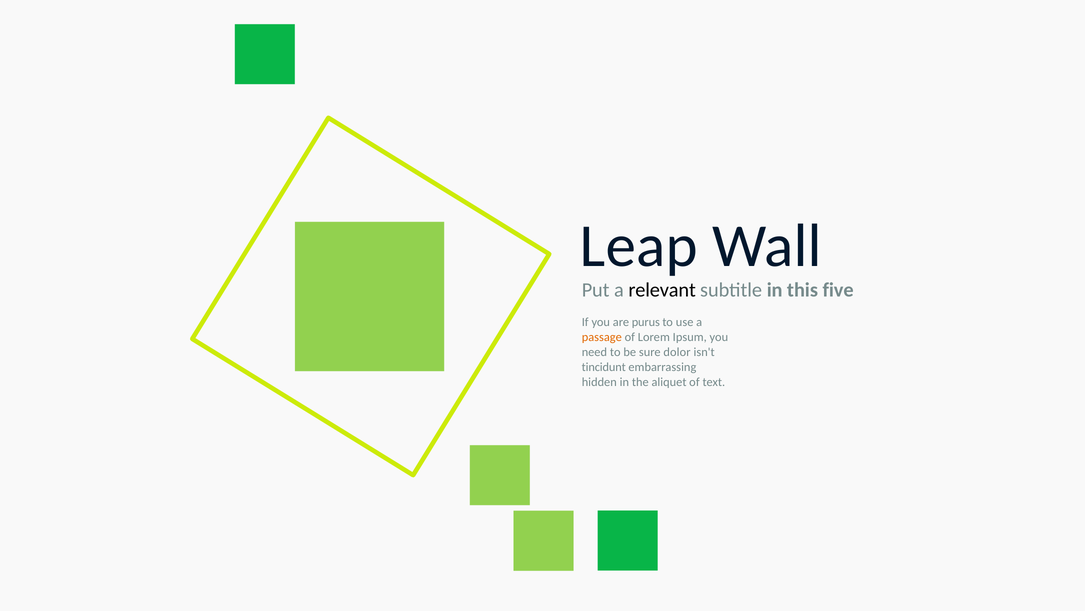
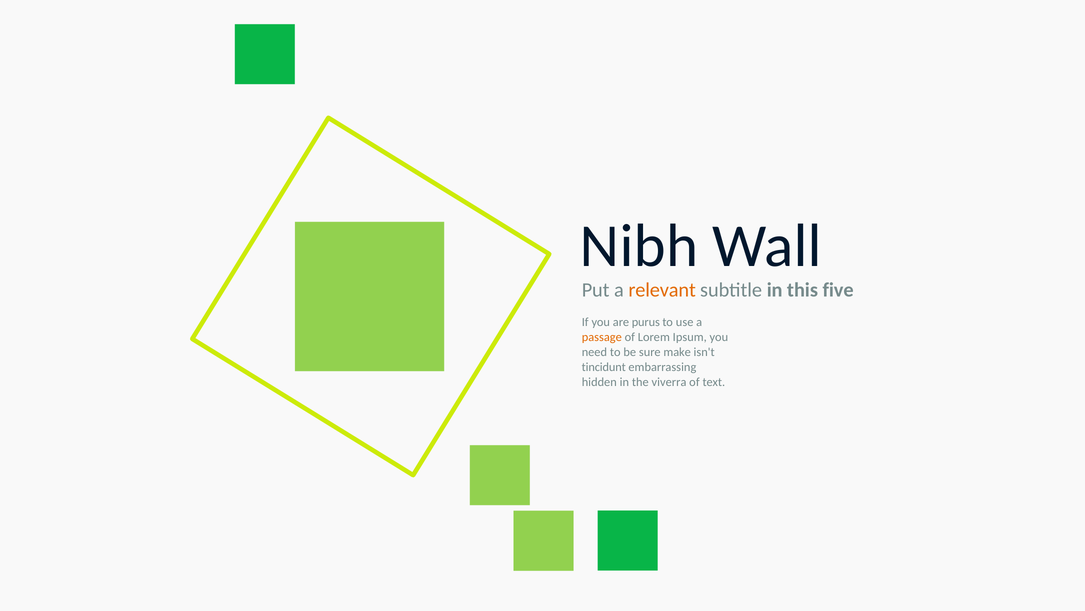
Leap: Leap -> Nibh (639, 246)
relevant colour: black -> orange (662, 289)
dolor: dolor -> make (677, 352)
aliquet: aliquet -> viverra (669, 382)
